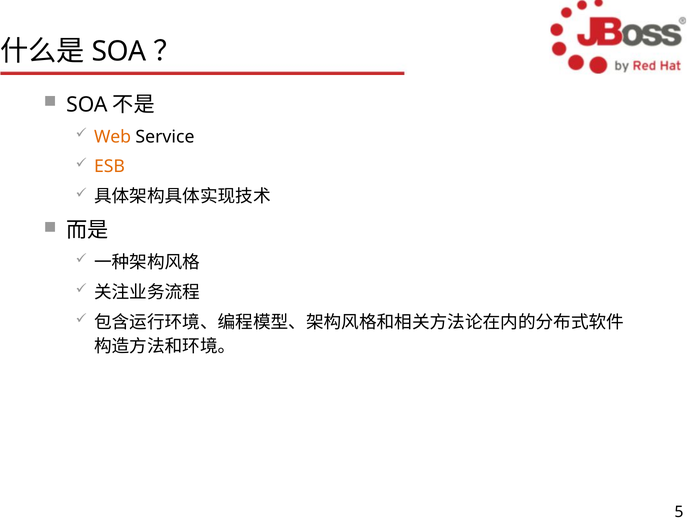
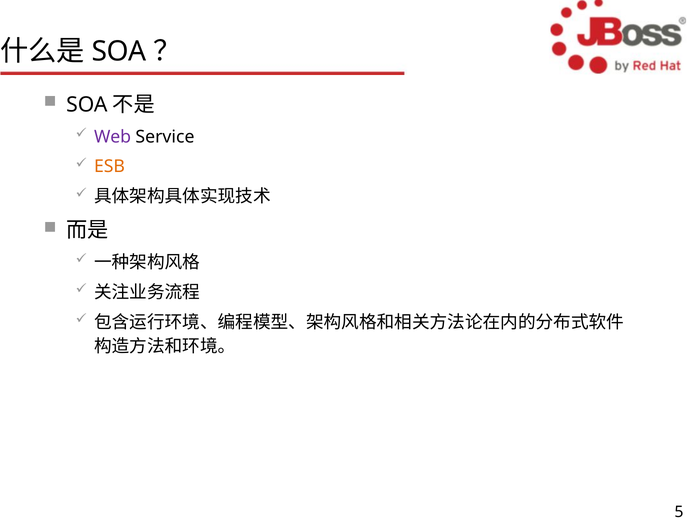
Web colour: orange -> purple (113, 137)
